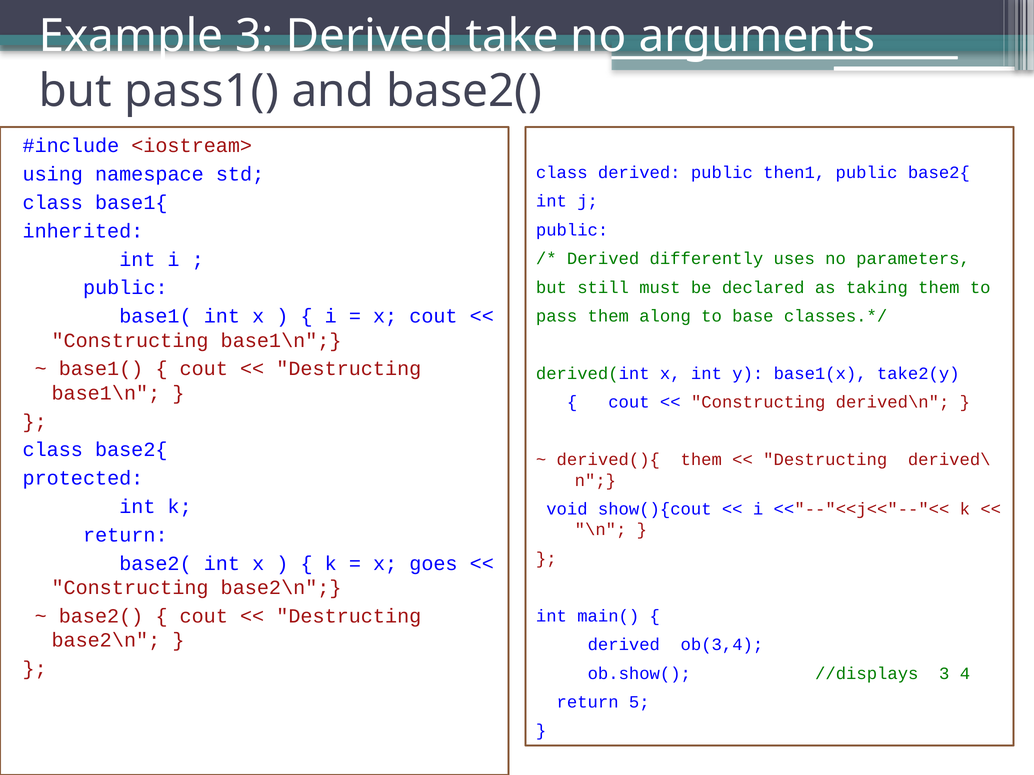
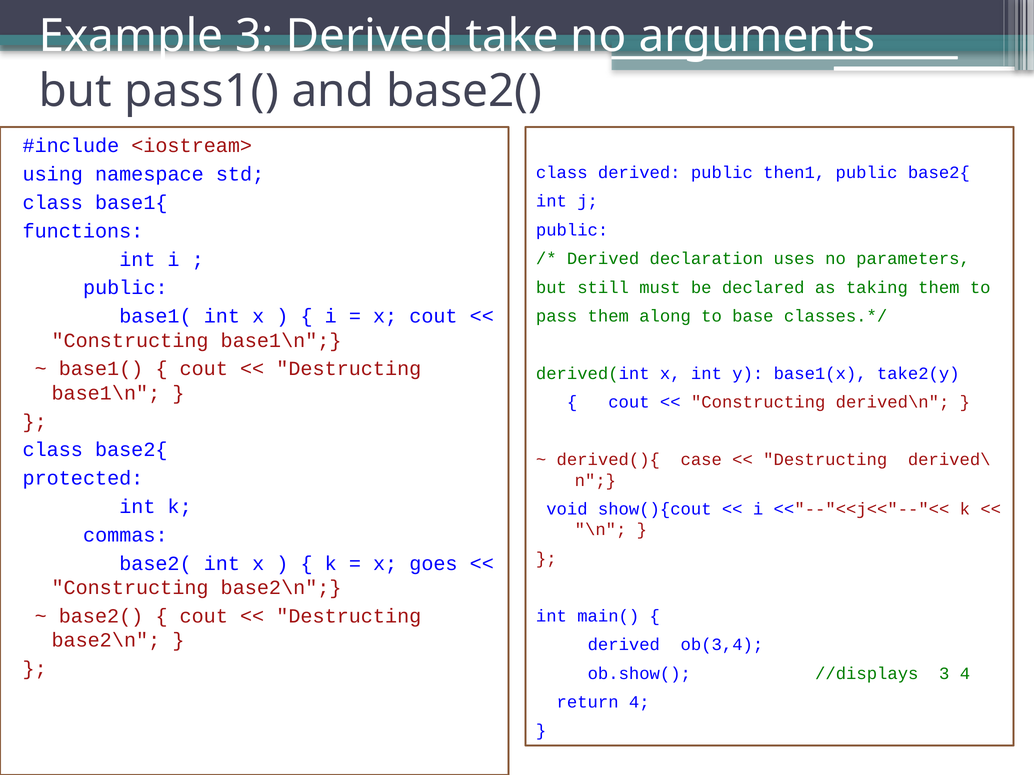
inherited: inherited -> functions (83, 231)
differently: differently -> declaration (706, 259)
derived(){ them: them -> case (701, 460)
return: return -> commas (125, 535)
return 5: 5 -> 4 (639, 703)
